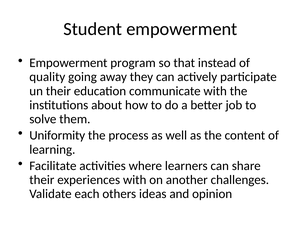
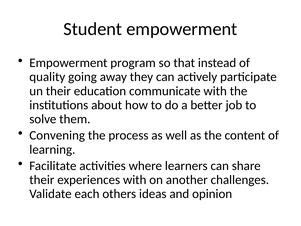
Uniformity: Uniformity -> Convening (57, 135)
